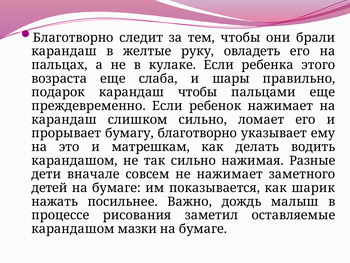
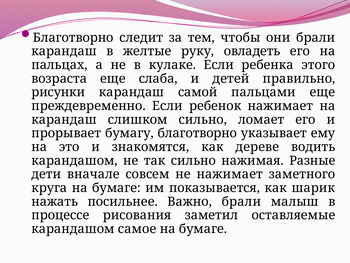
шары: шары -> детей (231, 78)
подарок: подарок -> рисунки (58, 92)
карандаш чтобы: чтобы -> самой (198, 92)
матрешкам: матрешкам -> знакомятся (151, 147)
делать: делать -> дереве (257, 147)
детей: детей -> круга (49, 188)
Важно дождь: дождь -> брали (241, 201)
мазки: мазки -> самое (137, 229)
